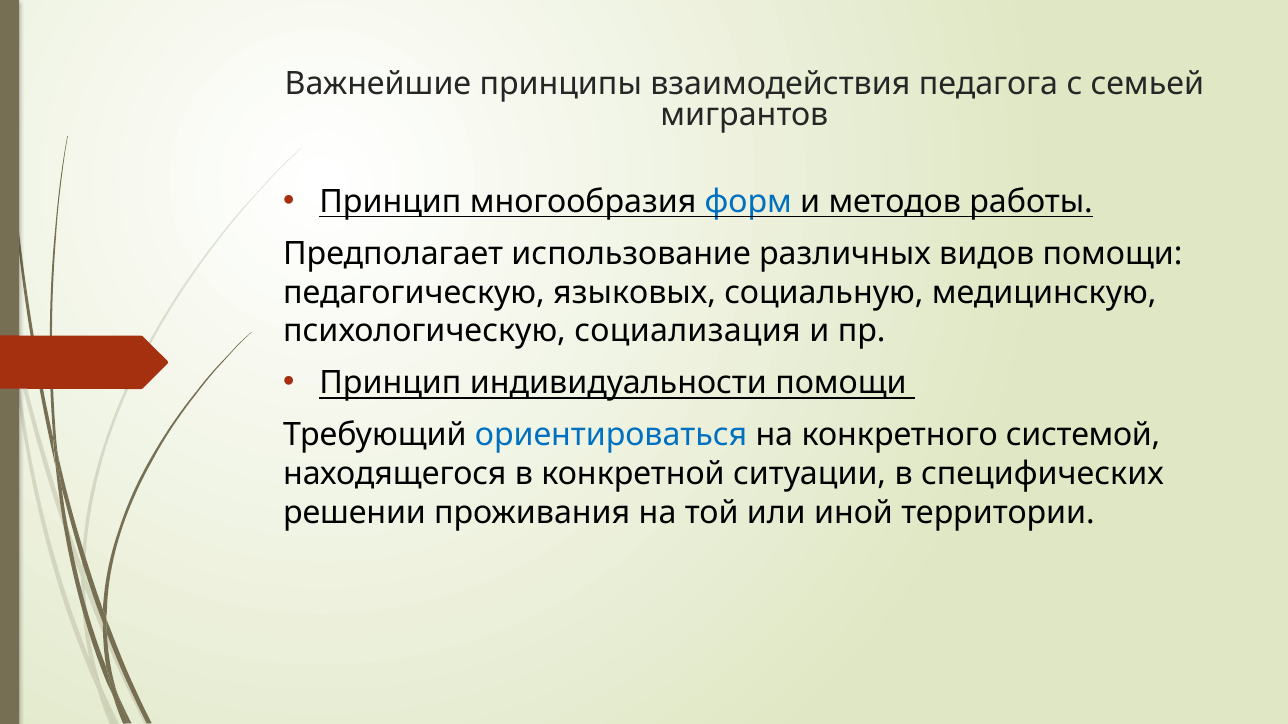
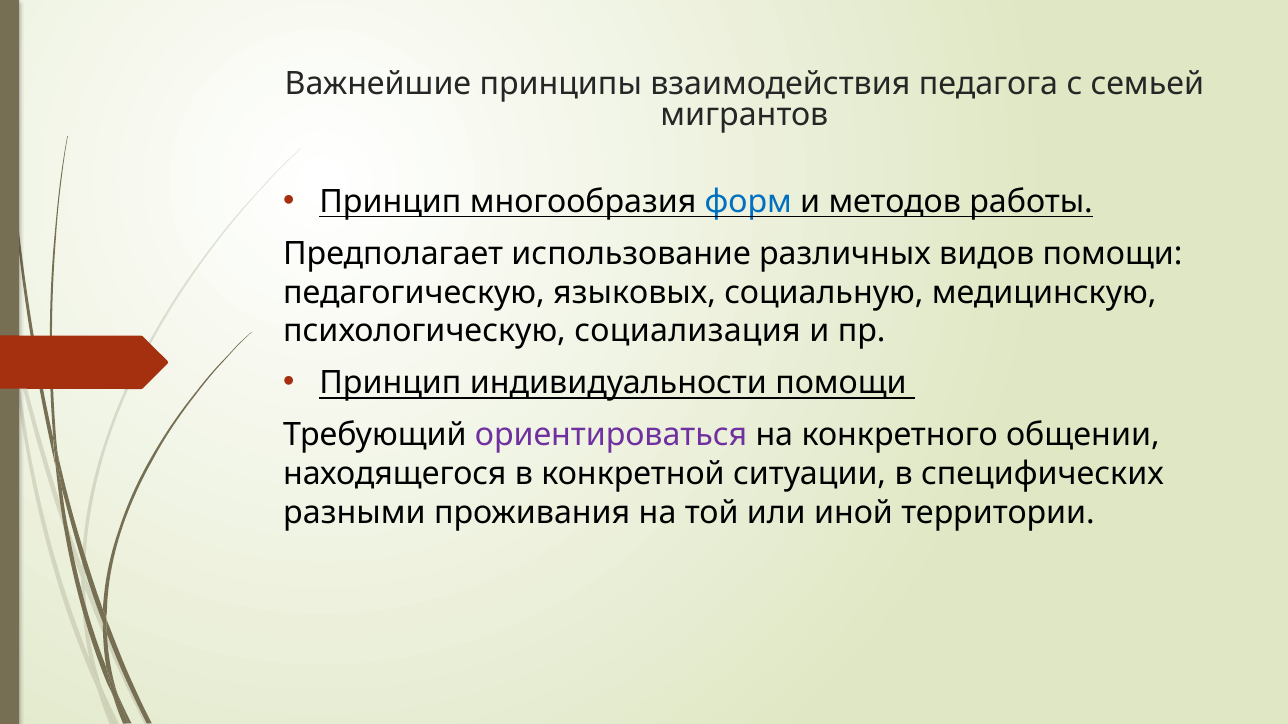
ориентироваться colour: blue -> purple (611, 435)
системой: системой -> общении (1083, 435)
решении: решении -> разными (354, 513)
